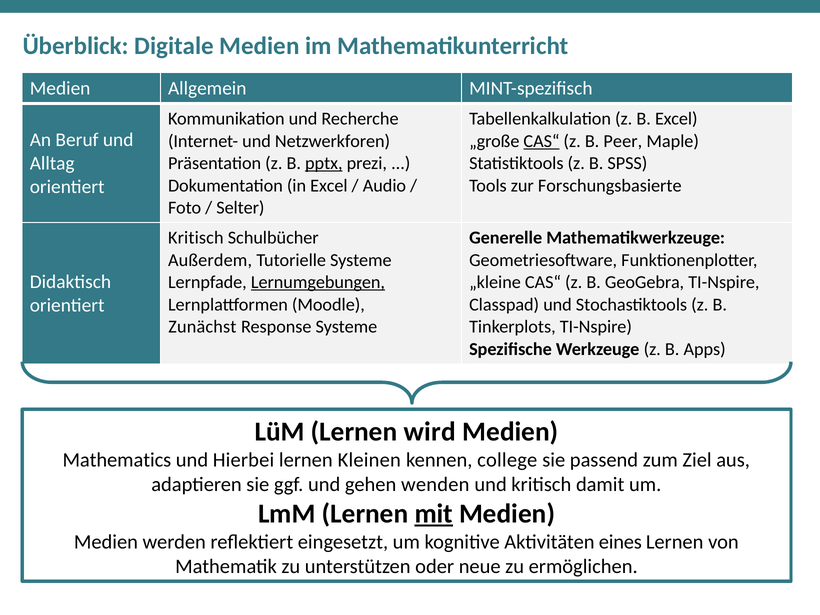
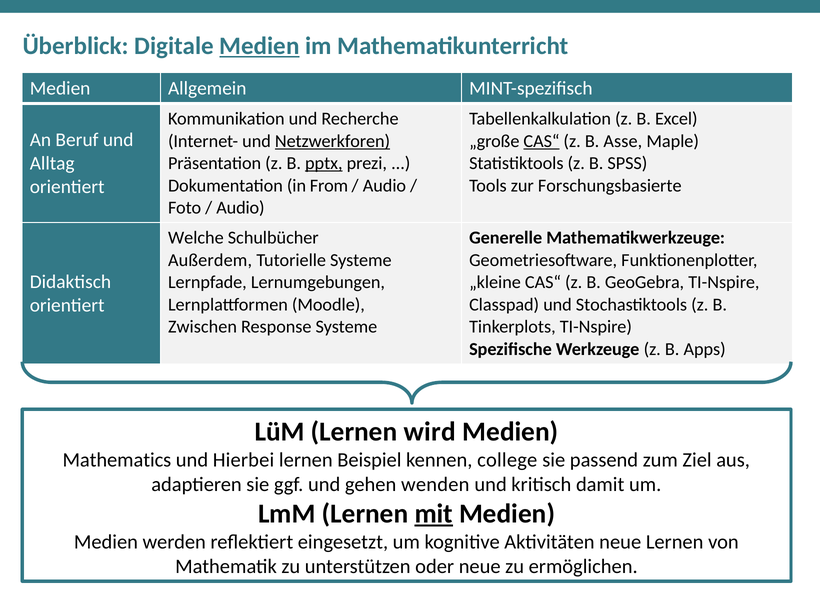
Medien underline: none -> present (259, 46)
Netzwerkforen underline: none -> present (333, 141)
Peer: Peer -> Asse (623, 141)
in Excel: Excel -> From (329, 186)
Selter: Selter -> Audio (240, 208)
Kritisch: Kritisch -> Welche (196, 238)
Lernumgebungen underline: present -> none (318, 282)
Zunächst: Zunächst -> Zwischen (202, 327)
Kleinen: Kleinen -> Beispiel (369, 460)
Aktivitäten eines: eines -> neue (620, 542)
